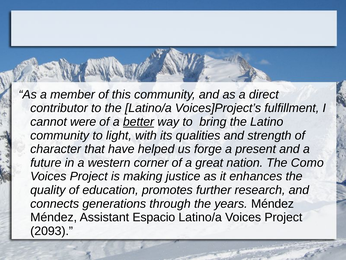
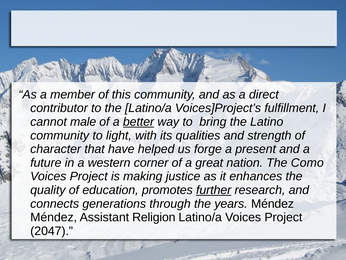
were: were -> male (83, 122)
further underline: none -> present (214, 190)
Espacio: Espacio -> Religion (154, 217)
2093: 2093 -> 2047 (52, 231)
